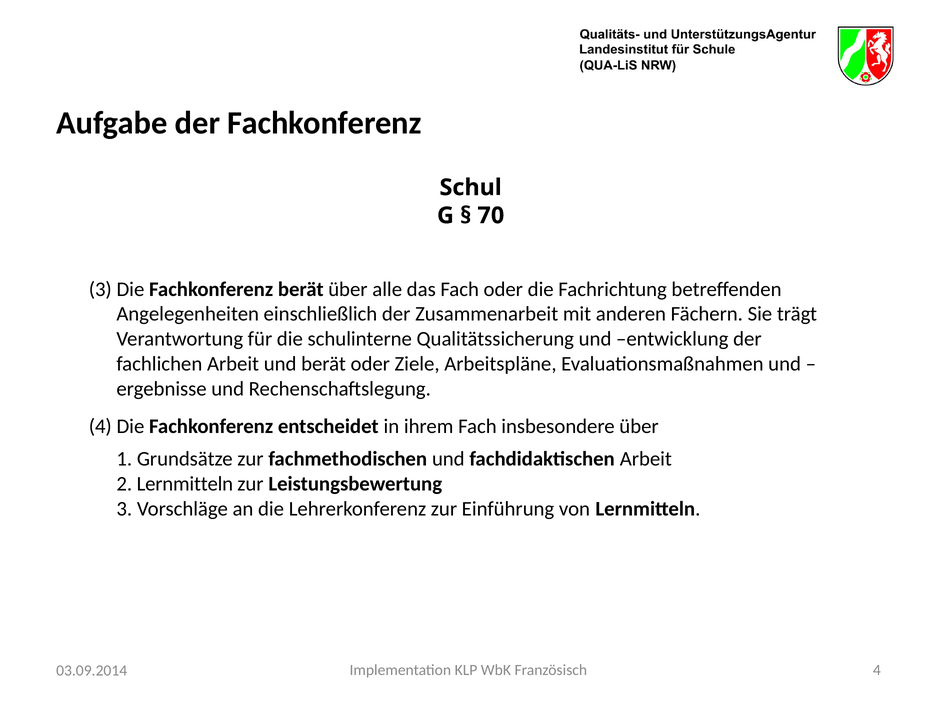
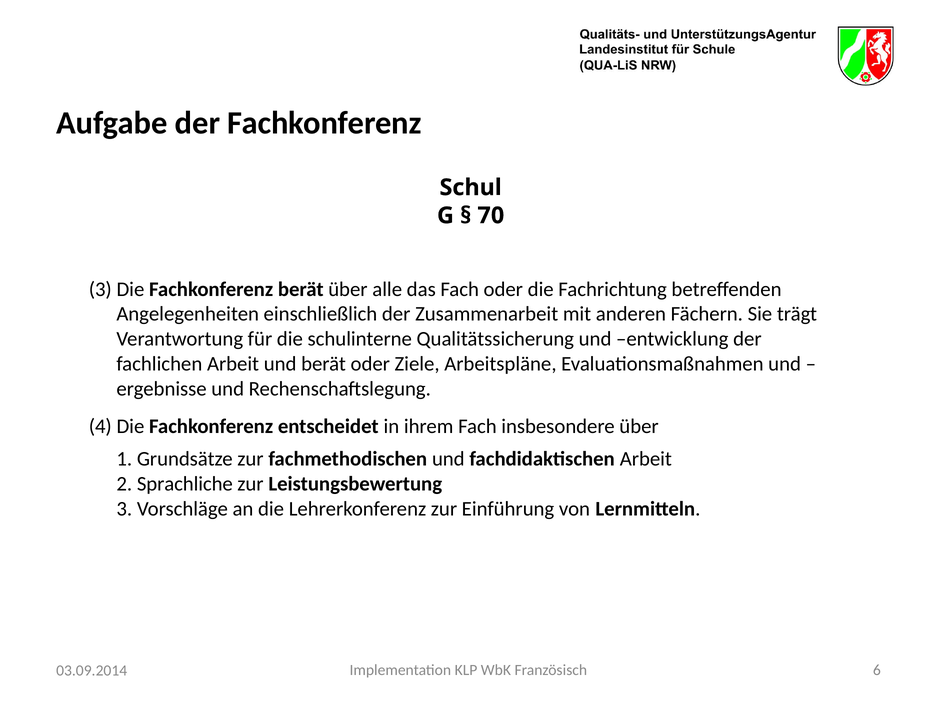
2 Lernmitteln: Lernmitteln -> Sprachliche (185, 485)
Französisch 4: 4 -> 6 (877, 671)
